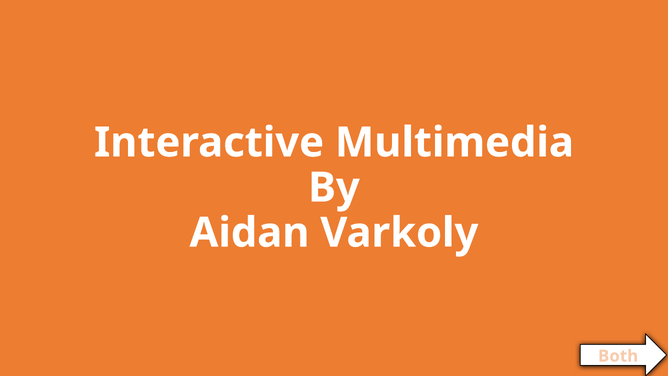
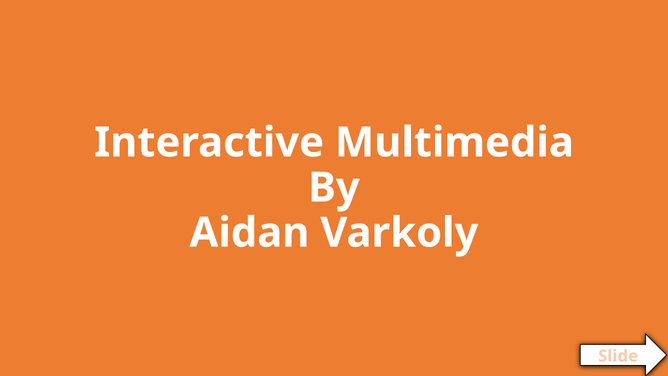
Both: Both -> Slide (618, 356)
